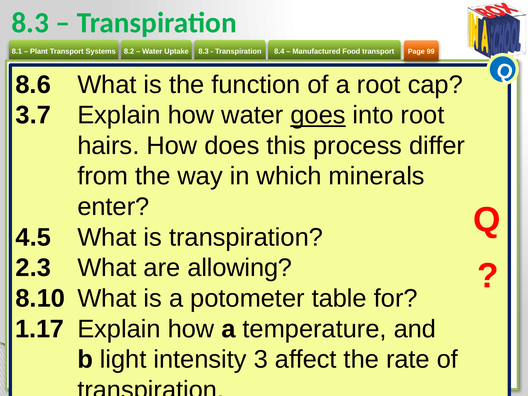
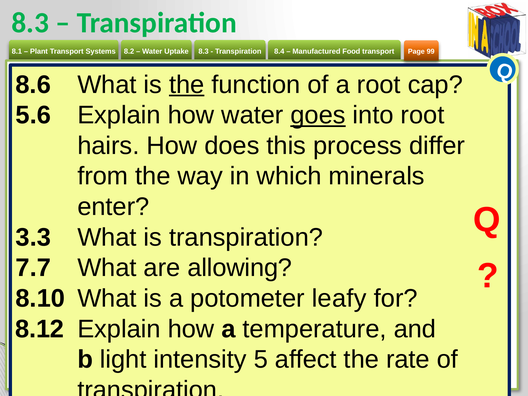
the underline: none -> present (187, 85)
3.7: 3.7 -> 5.6 (33, 115)
4.5: 4.5 -> 3.3 (33, 237)
2.3: 2.3 -> 7.7 (33, 268)
table: table -> leafy (339, 298)
1.17: 1.17 -> 8.12 (40, 329)
3: 3 -> 5 (261, 359)
